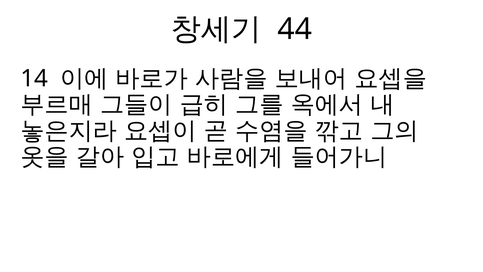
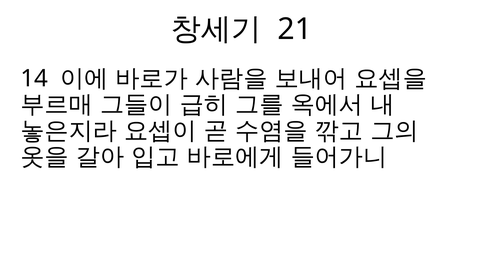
44: 44 -> 21 (295, 29)
